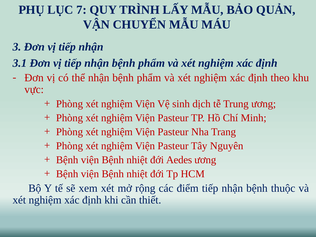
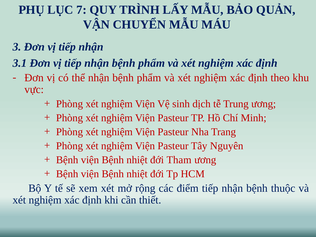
Aedes: Aedes -> Tham (179, 160)
